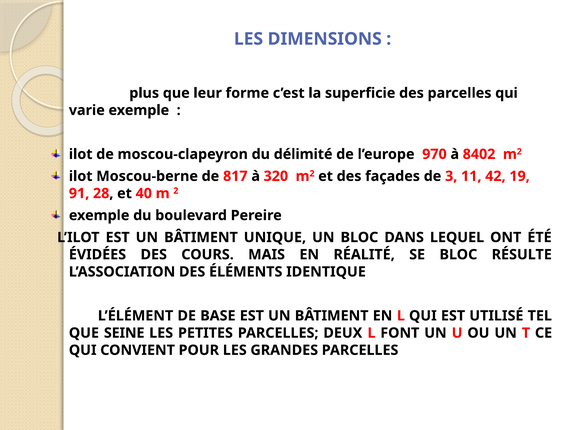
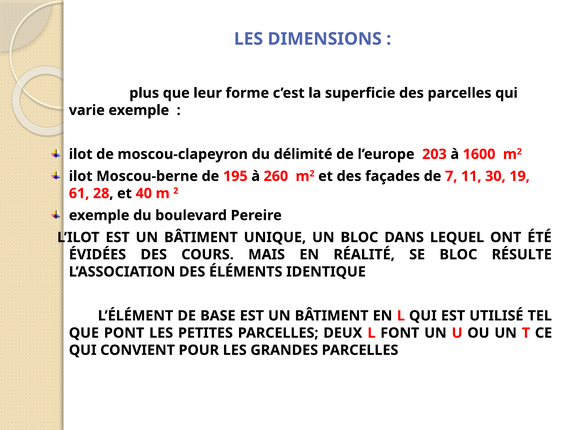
970: 970 -> 203 (434, 154)
8402: 8402 -> 1600 (479, 154)
817: 817 -> 195 (235, 176)
320: 320 -> 260 (276, 176)
3: 3 -> 7 (451, 176)
42: 42 -> 30 (495, 176)
91: 91 -> 61 (79, 193)
SEINE: SEINE -> PONT (124, 333)
